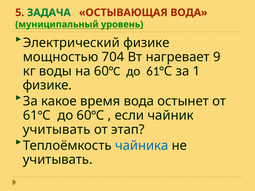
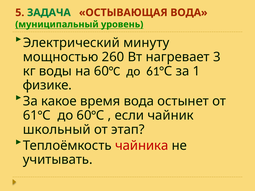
Электрический физике: физике -> минуту (146, 43)
704: 704 -> 260 (113, 57)
9: 9 -> 3 (217, 57)
учитывать: учитывать -> школьный (57, 130)
чайника colour: blue -> red (142, 146)
